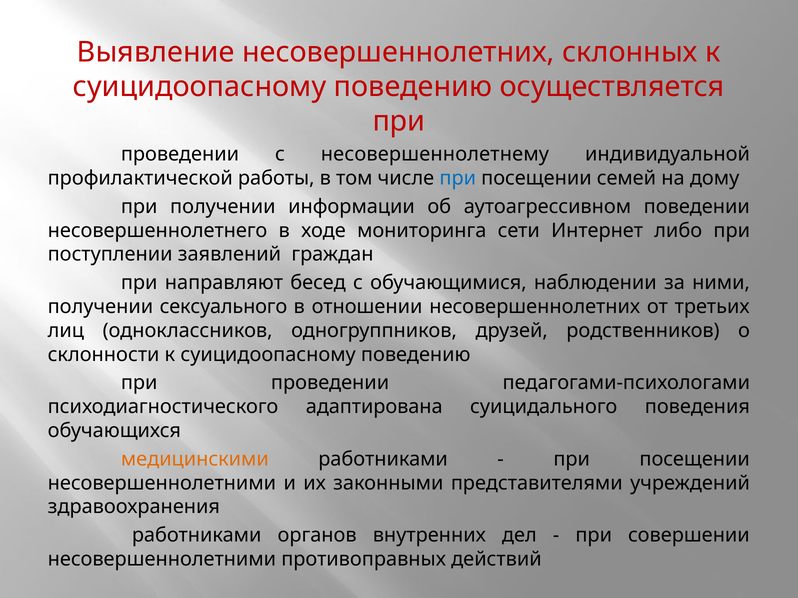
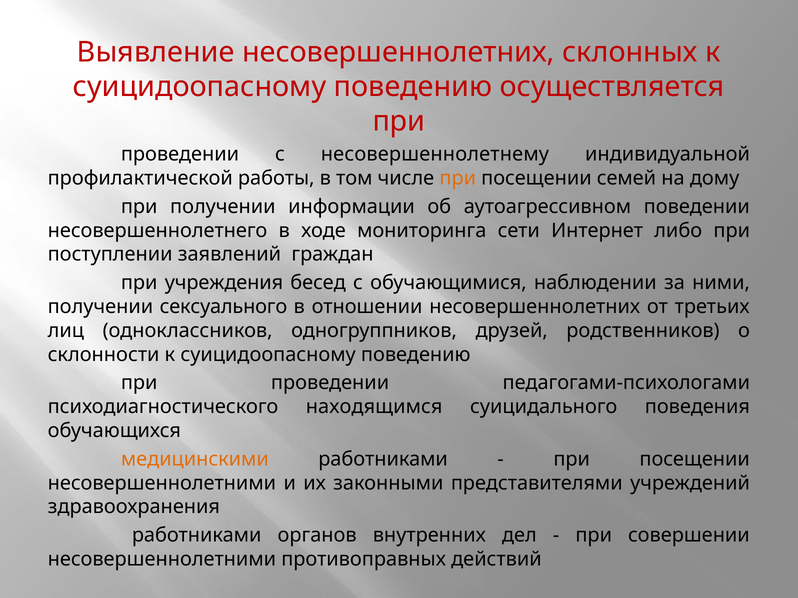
при colour: blue -> orange (458, 178)
направляют: направляют -> учреждения (224, 283)
адаптирована: адаптирована -> находящимся (374, 407)
